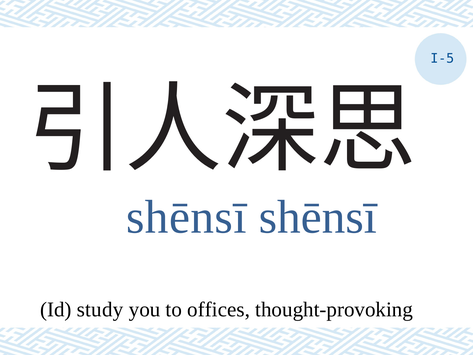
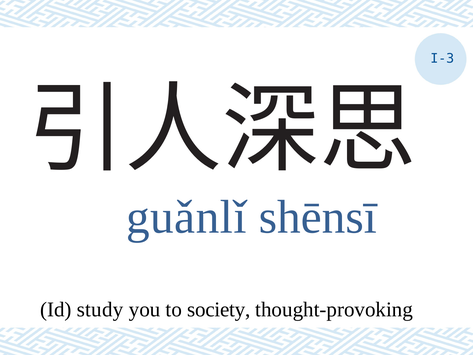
I-5: I-5 -> I-3 (442, 58)
shēnsī: shēnsī -> guǎnlǐ (186, 217)
offices: offices -> society (219, 309)
